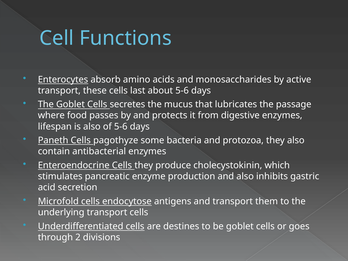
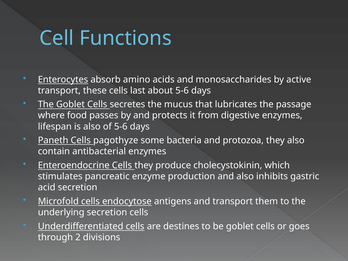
underlying transport: transport -> secretion (107, 212)
